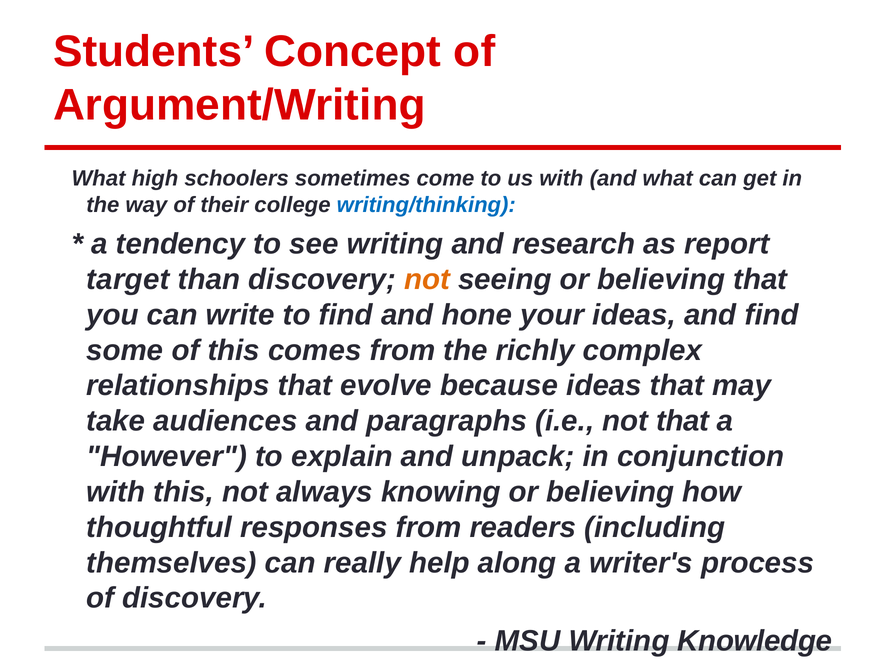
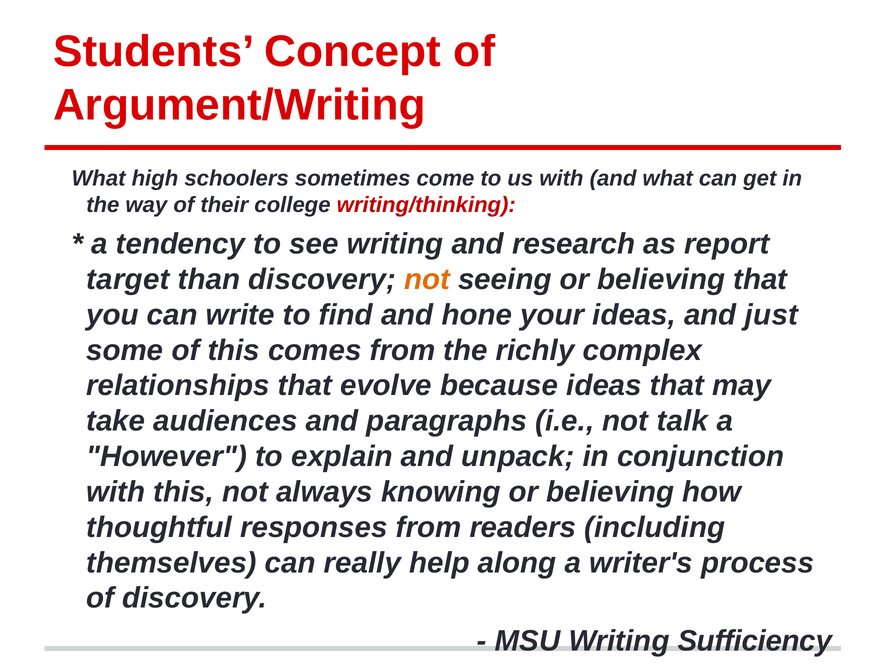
writing/thinking colour: blue -> red (426, 205)
and find: find -> just (772, 315)
not that: that -> talk (682, 421)
Knowledge: Knowledge -> Sufficiency (755, 641)
